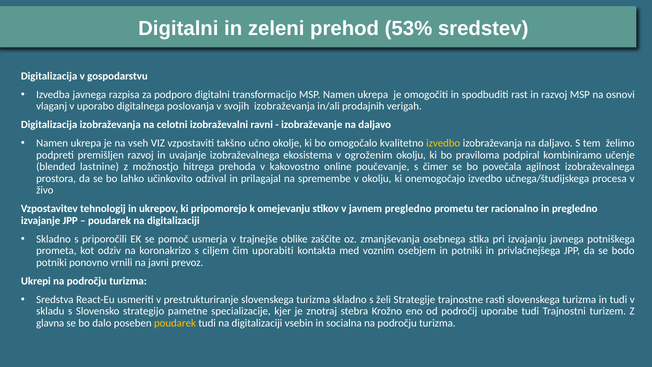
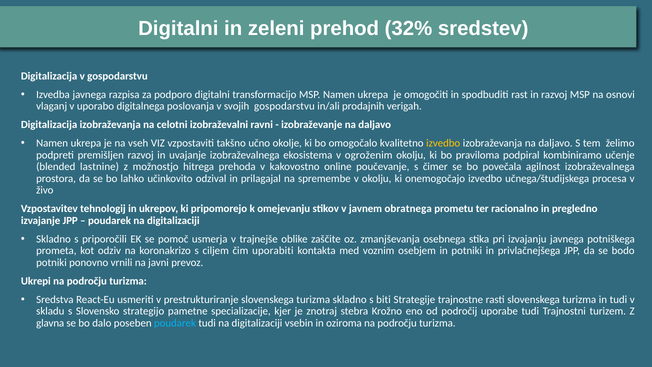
53%: 53% -> 32% (408, 28)
svojih izobraževanja: izobraževanja -> gospodarstvu (284, 106)
javnem pregledno: pregledno -> obratnega (408, 209)
želi: želi -> biti (384, 299)
poudarek colour: yellow -> light blue (175, 323)
socialna: socialna -> oziroma (344, 323)
